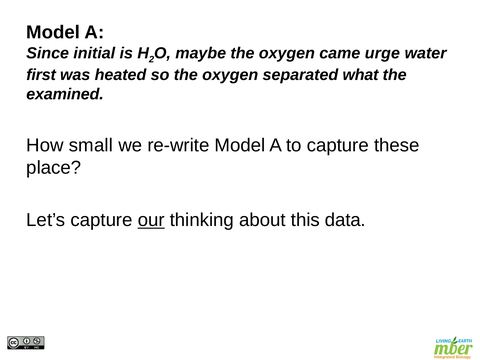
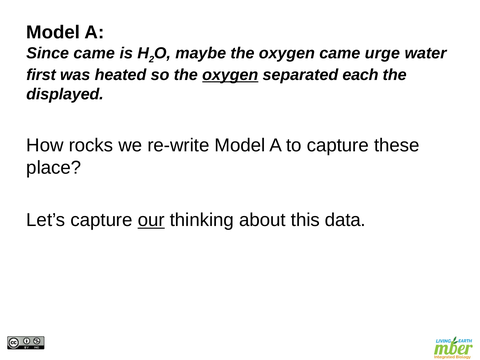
Since initial: initial -> came (94, 53)
oxygen underline: none -> present (230, 75)
what: what -> each (360, 75)
examined: examined -> displayed (65, 94)
small: small -> rocks (91, 145)
